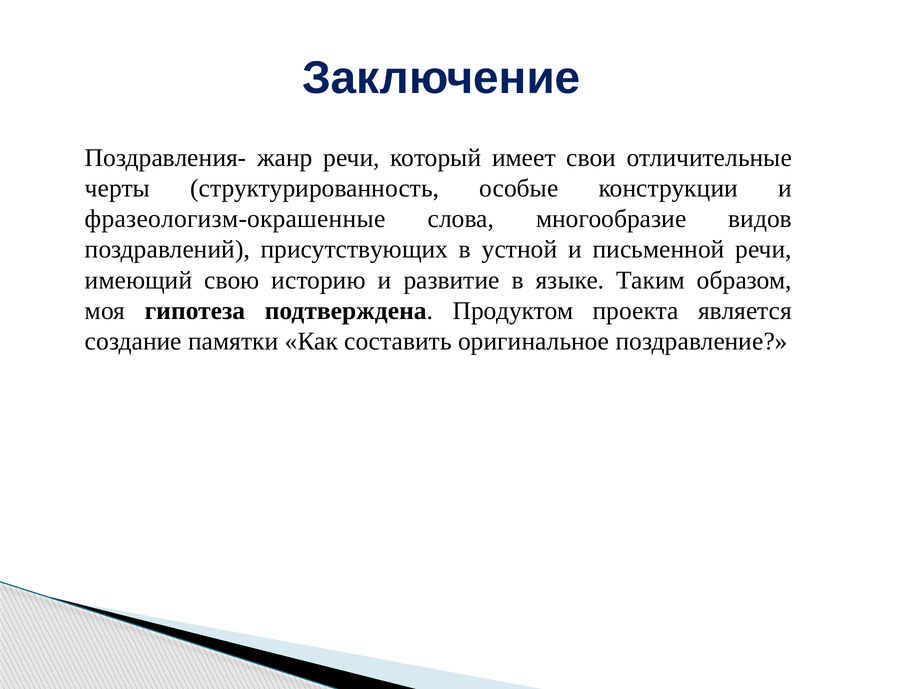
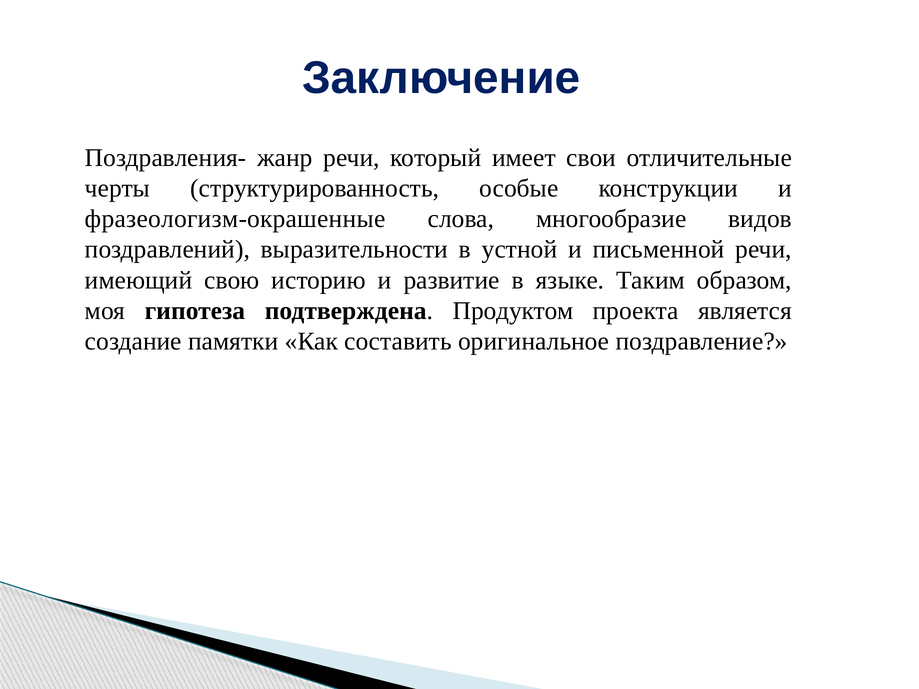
присутствующих: присутствующих -> выразительности (354, 250)
